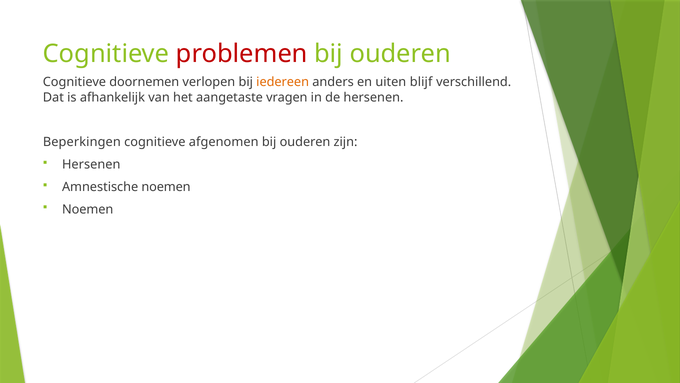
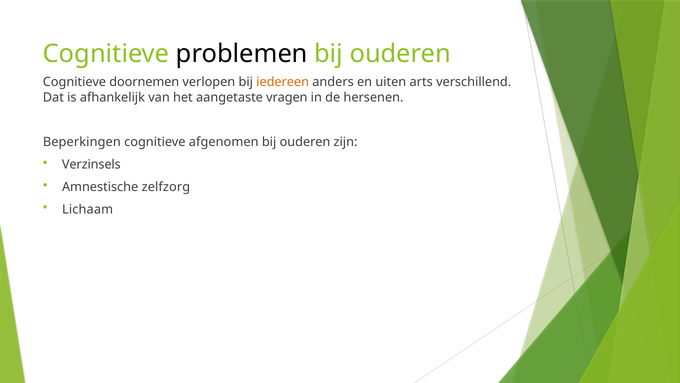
problemen colour: red -> black (242, 54)
blijf: blijf -> arts (421, 82)
Hersenen: Hersenen -> Verzinsels (91, 164)
Amnestische noemen: noemen -> zelfzorg (166, 187)
Noemen: Noemen -> Lichaam (88, 209)
